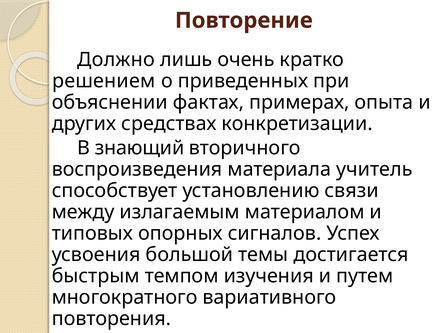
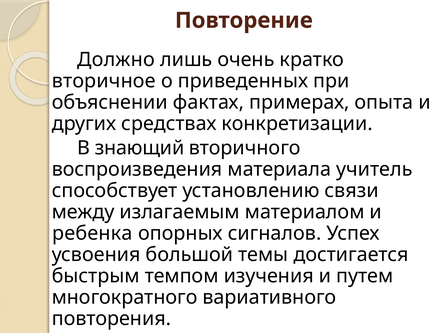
решением: решением -> вторичное (104, 81)
типовых: типовых -> ребенка (92, 233)
